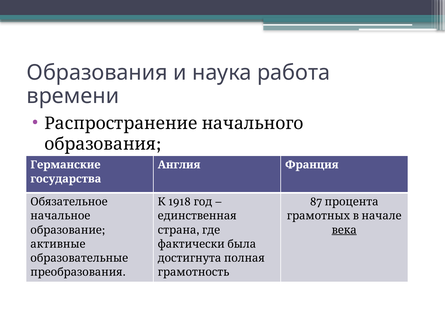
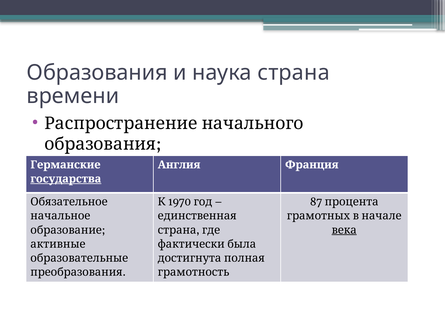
наука работа: работа -> страна (294, 73)
государства underline: none -> present (66, 179)
1918: 1918 -> 1970 (180, 202)
